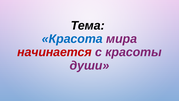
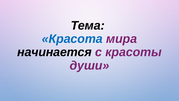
начинается colour: red -> black (54, 52)
